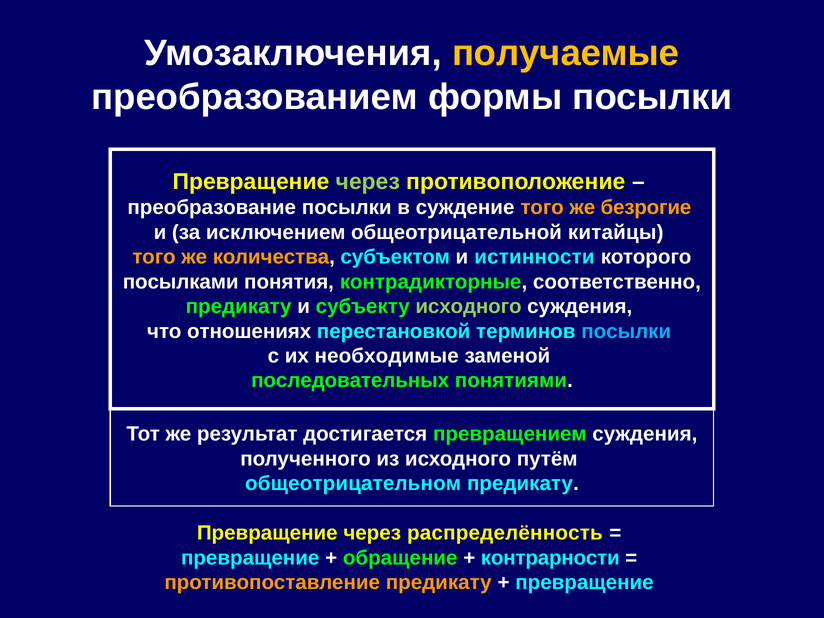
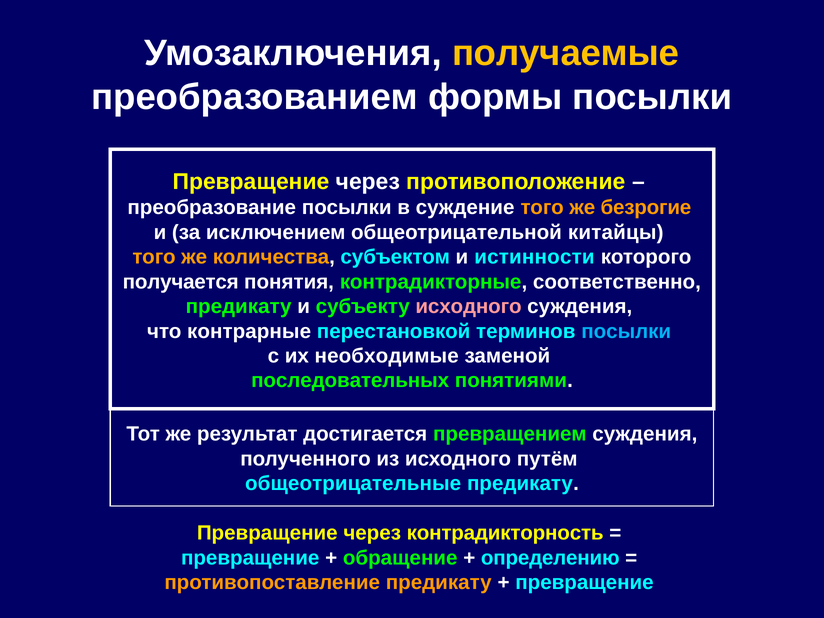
через colour: light green -> white (368, 182)
посылками: посылками -> получается (181, 282)
исходного colour: light green -> pink (469, 306)
отношениях: отношениях -> контрарные (249, 331)
общеотрицательном: общеотрицательном -> общеотрицательные (353, 484)
распределённость: распределённость -> контрадикторность (505, 533)
контрарности: контрарности -> определению (550, 558)
